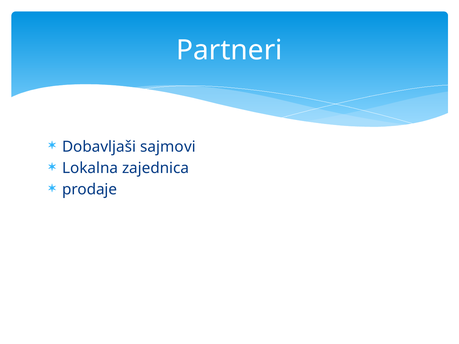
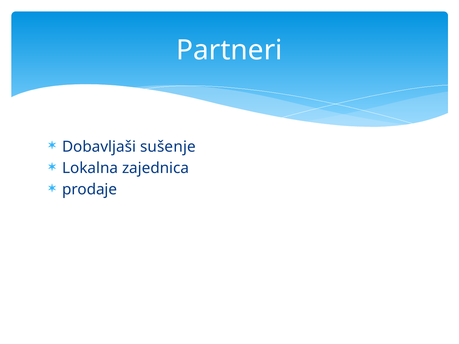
sajmovi: sajmovi -> sušenje (168, 147)
